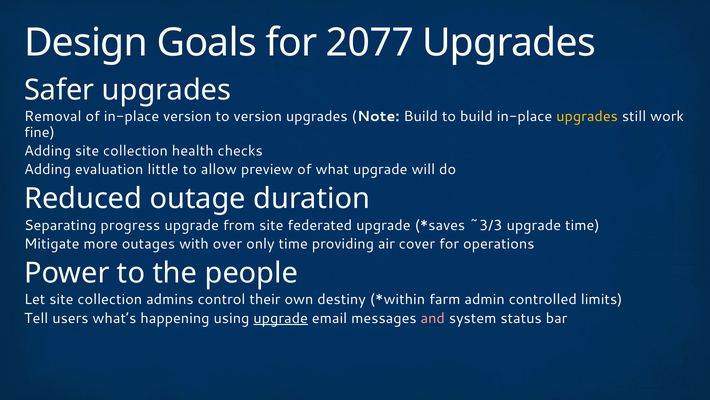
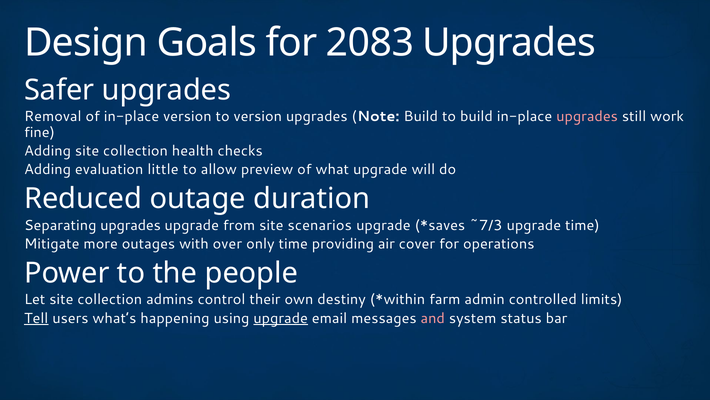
2077: 2077 -> 2083 (370, 43)
upgrades colour: yellow -> pink (587, 116)
Separating progress: progress -> upgrades (131, 225)
federated: federated -> scenarios (320, 225)
~3/3: ~3/3 -> ~7/3 (486, 225)
Tell underline: none -> present (36, 318)
